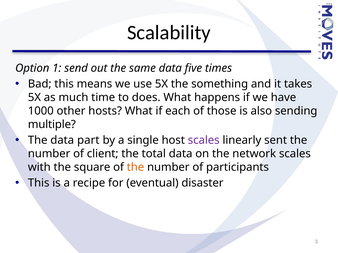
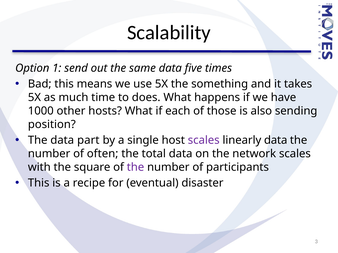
multiple: multiple -> position (52, 125)
linearly sent: sent -> data (276, 140)
client: client -> often (103, 154)
the colour: orange -> purple (136, 168)
